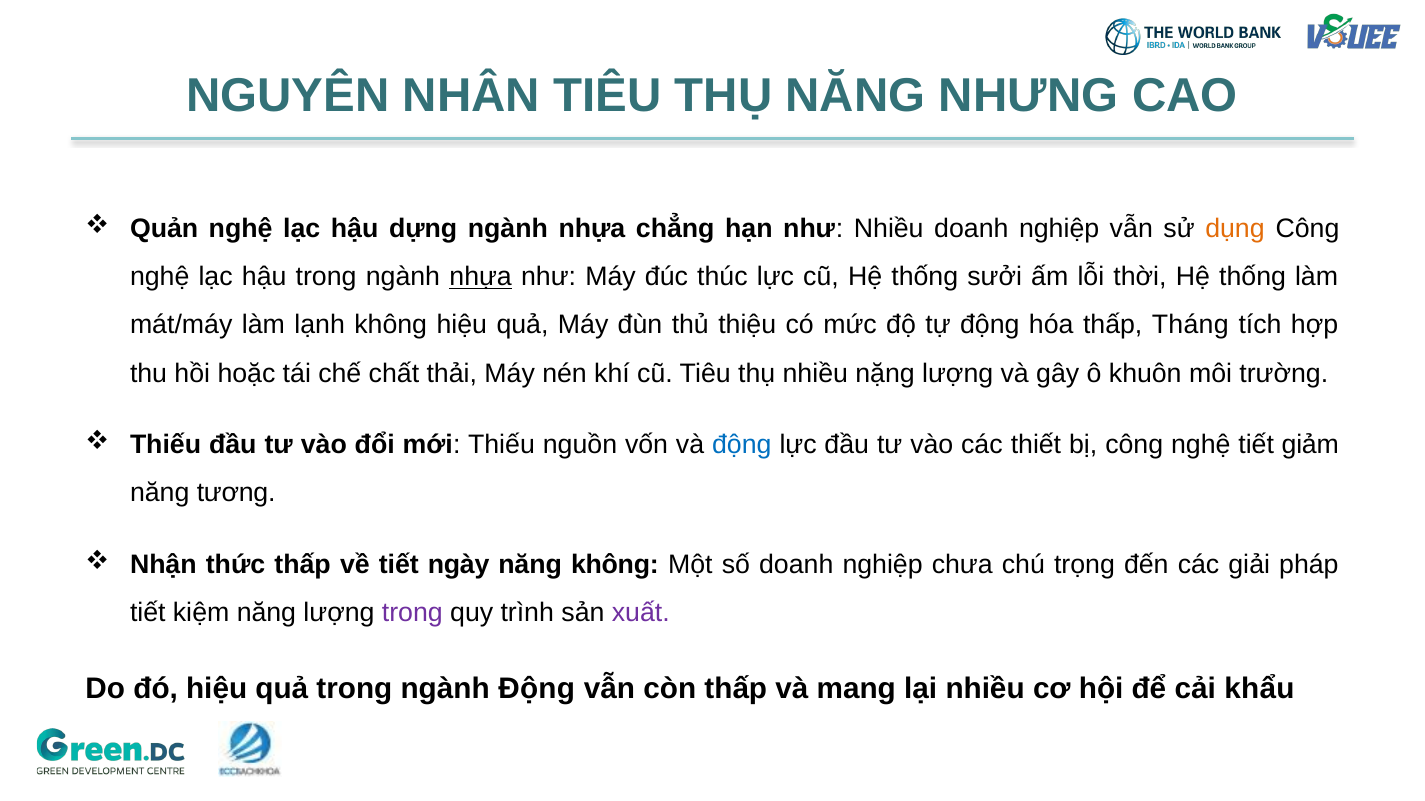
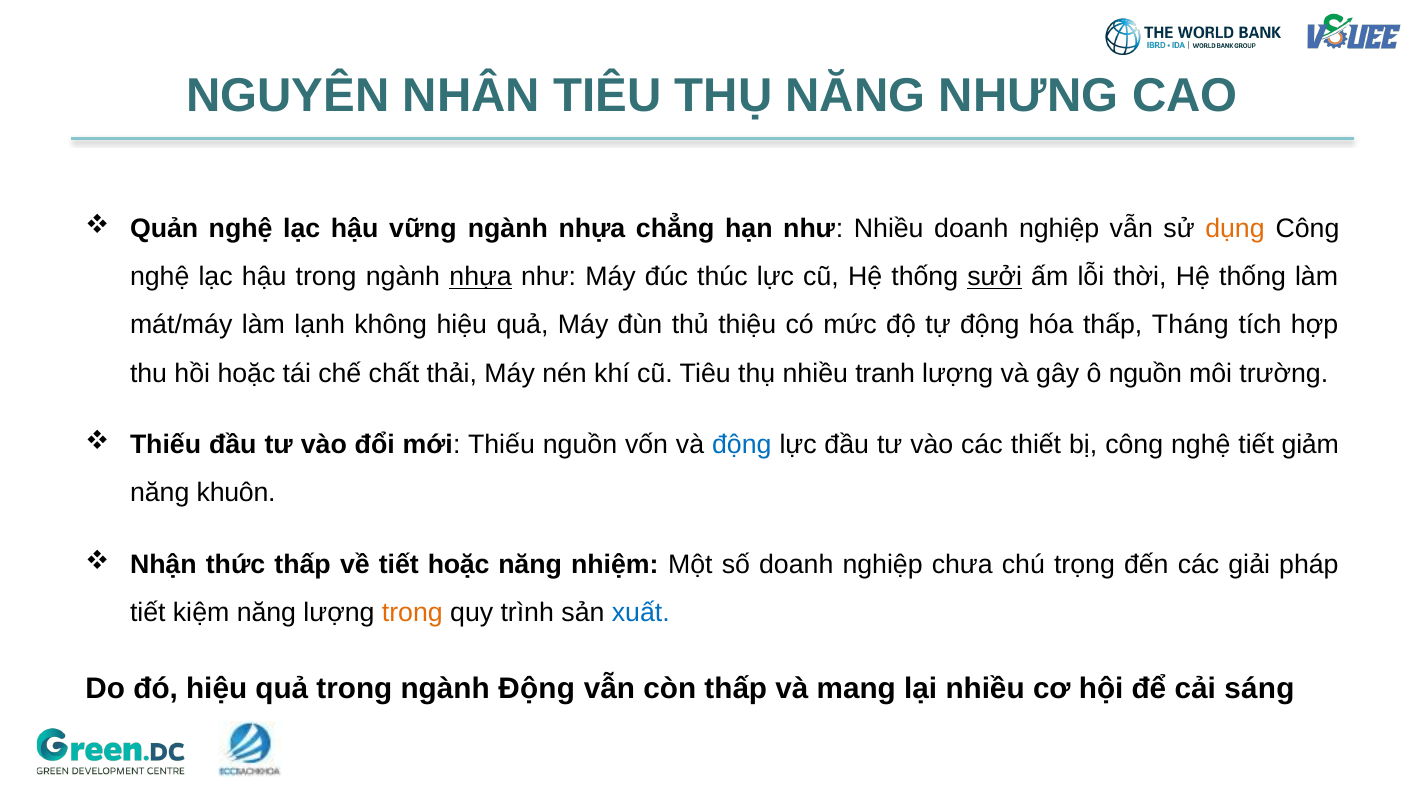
dựng: dựng -> vững (423, 229)
sưởi underline: none -> present (995, 277)
nặng: nặng -> tranh (885, 373)
ô khuôn: khuôn -> nguồn (1145, 373)
tương: tương -> khuôn (236, 493)
tiết ngày: ngày -> hoặc (459, 565)
năng không: không -> nhiệm (615, 565)
trong colour: purple -> orange (412, 613)
xuất colour: purple -> blue (641, 613)
khẩu: khẩu -> sáng (1259, 689)
